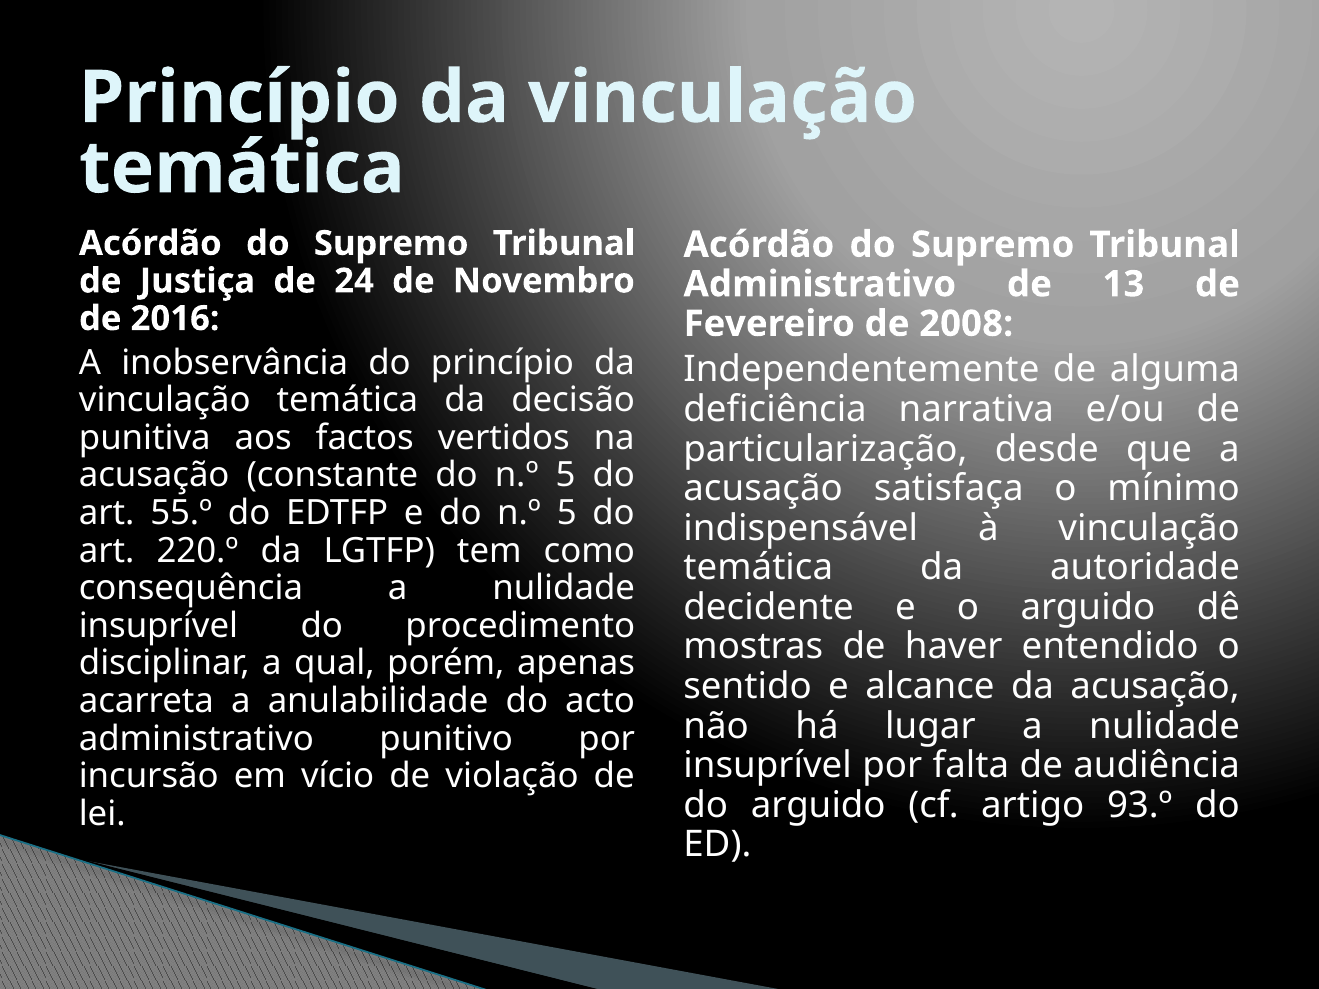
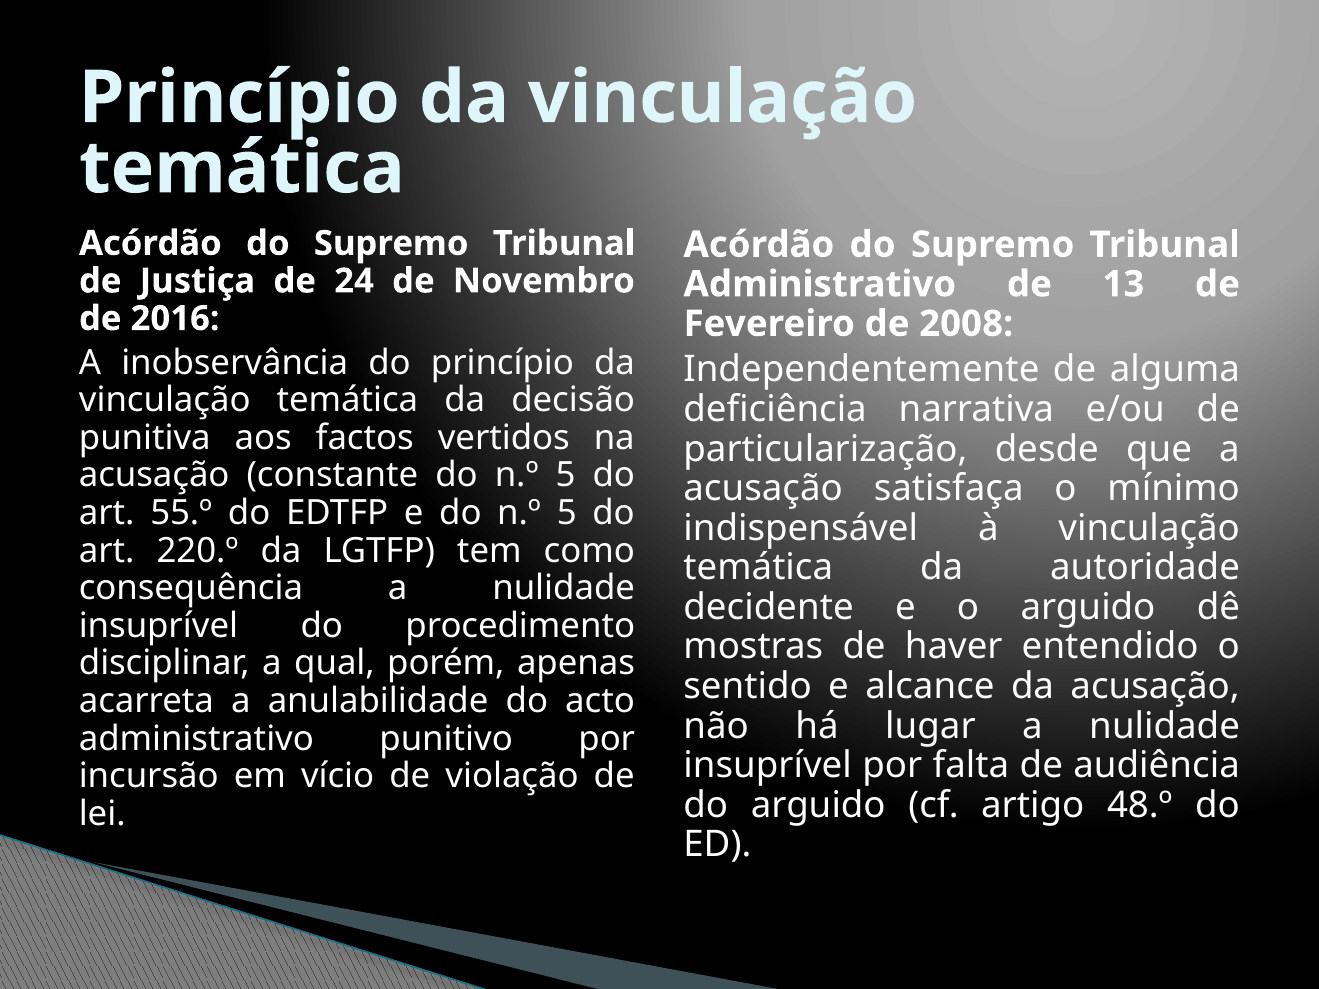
93.º: 93.º -> 48.º (1140, 805)
